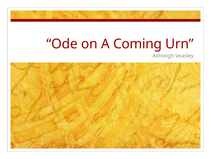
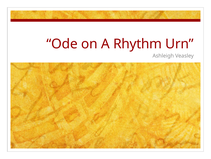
Coming: Coming -> Rhythm (138, 44)
